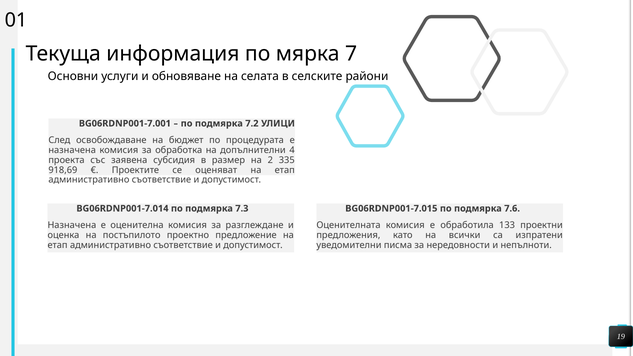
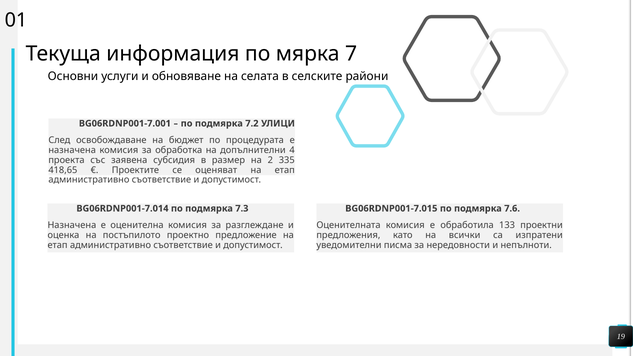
918,69: 918,69 -> 418,65 (63, 170)
